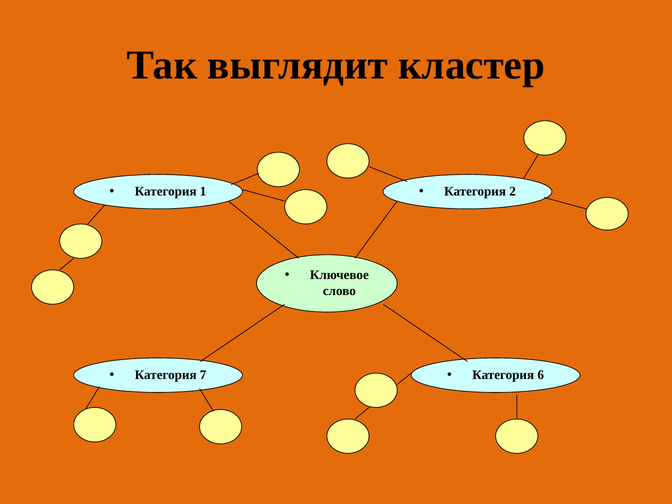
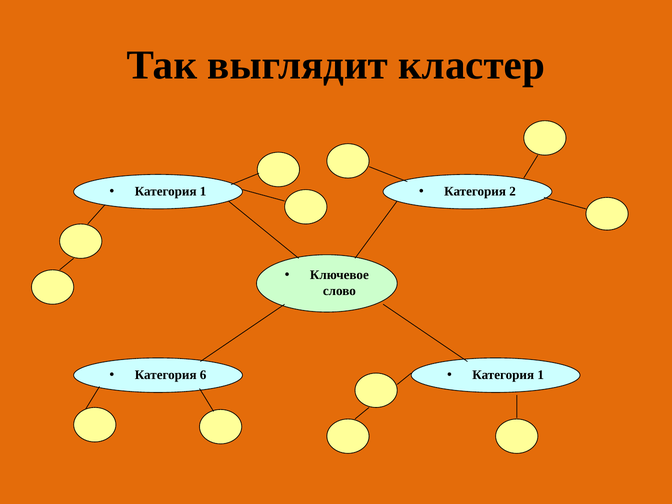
7: 7 -> 6 (203, 375)
6: 6 -> 1 (541, 375)
